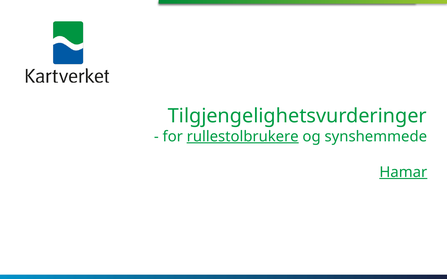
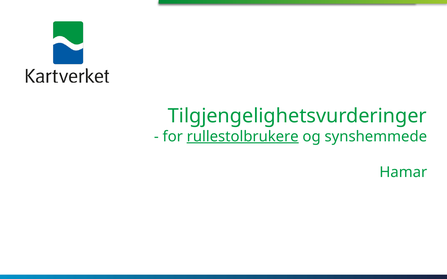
Hamar underline: present -> none (403, 172)
